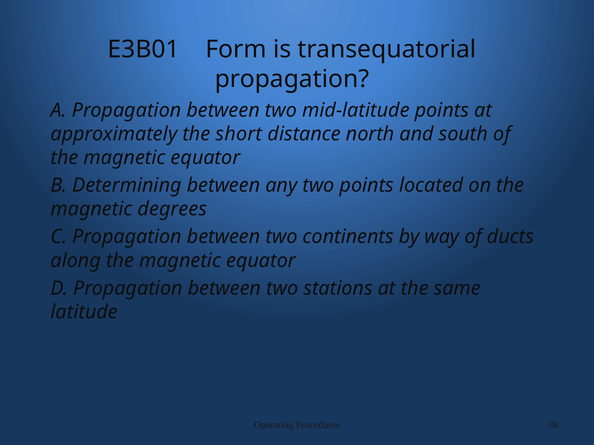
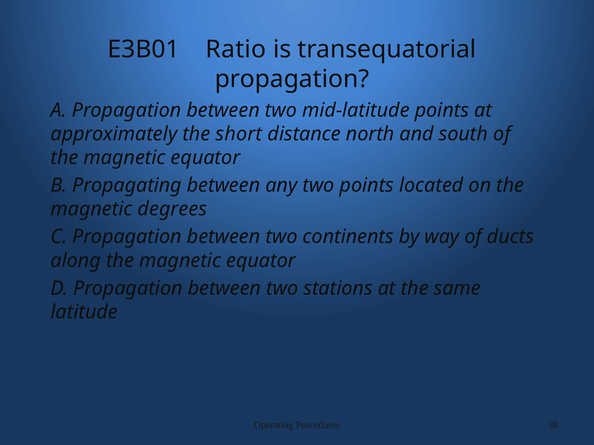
Form: Form -> Ratio (236, 49)
Determining: Determining -> Propagating (127, 186)
